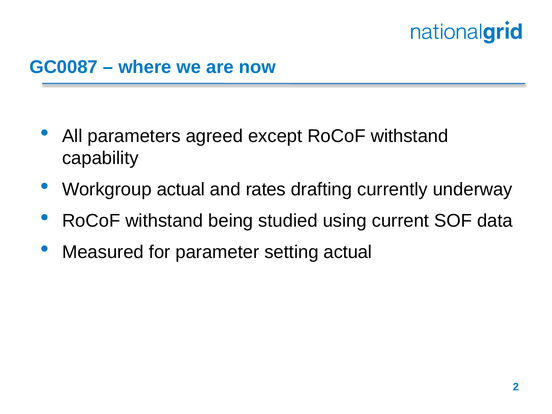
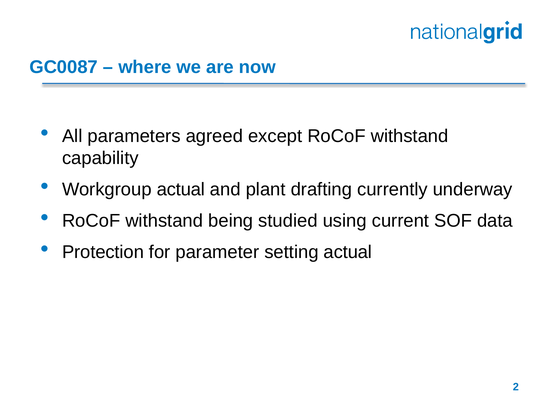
rates: rates -> plant (266, 189)
Measured: Measured -> Protection (103, 252)
